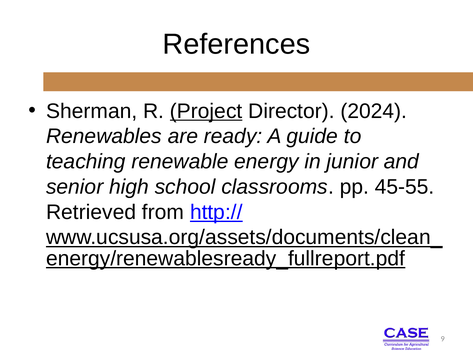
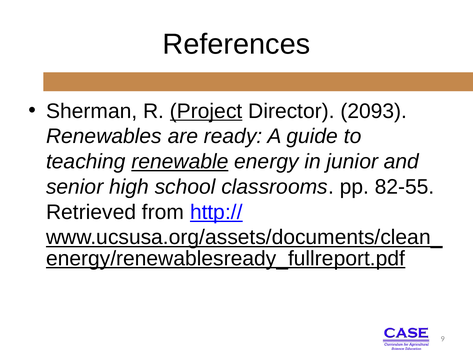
2024: 2024 -> 2093 (374, 111)
renewable underline: none -> present (180, 162)
45-55: 45-55 -> 82-55 (405, 187)
